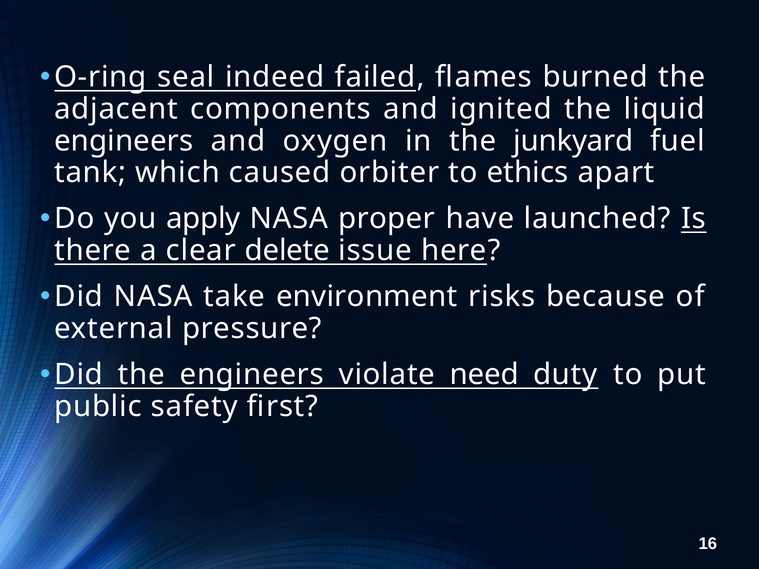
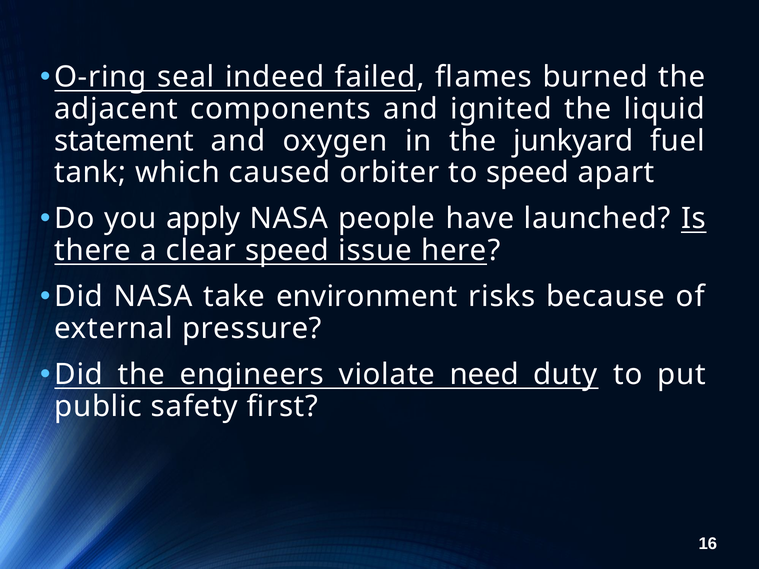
engineers: engineers -> statement (124, 141)
to ethics: ethics -> speed (528, 173)
proper: proper -> people (387, 219)
clear delete: delete -> speed (287, 251)
